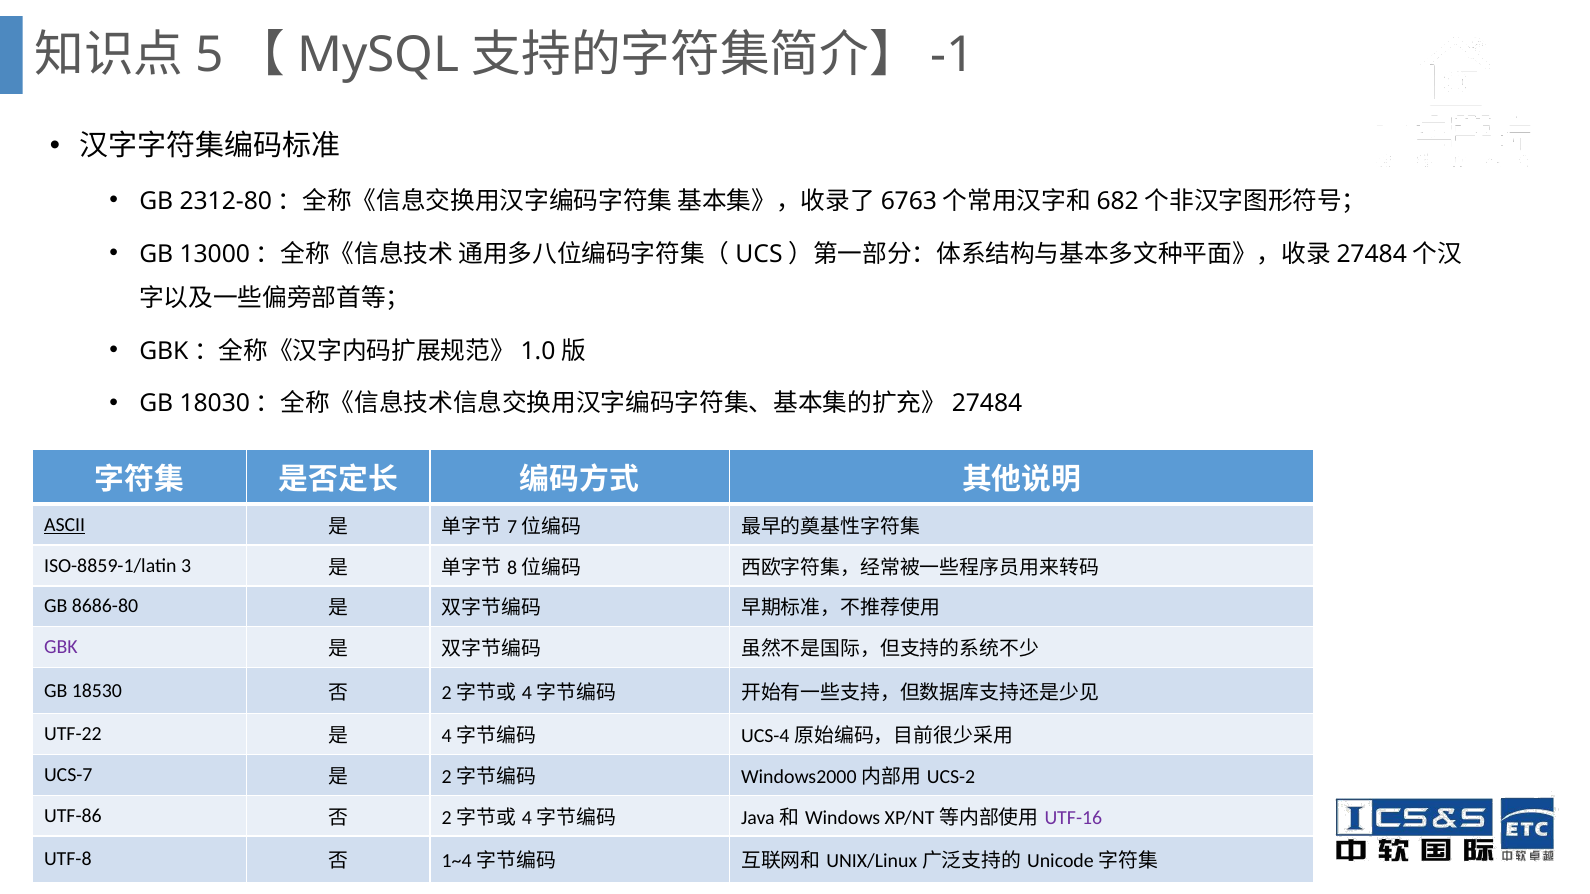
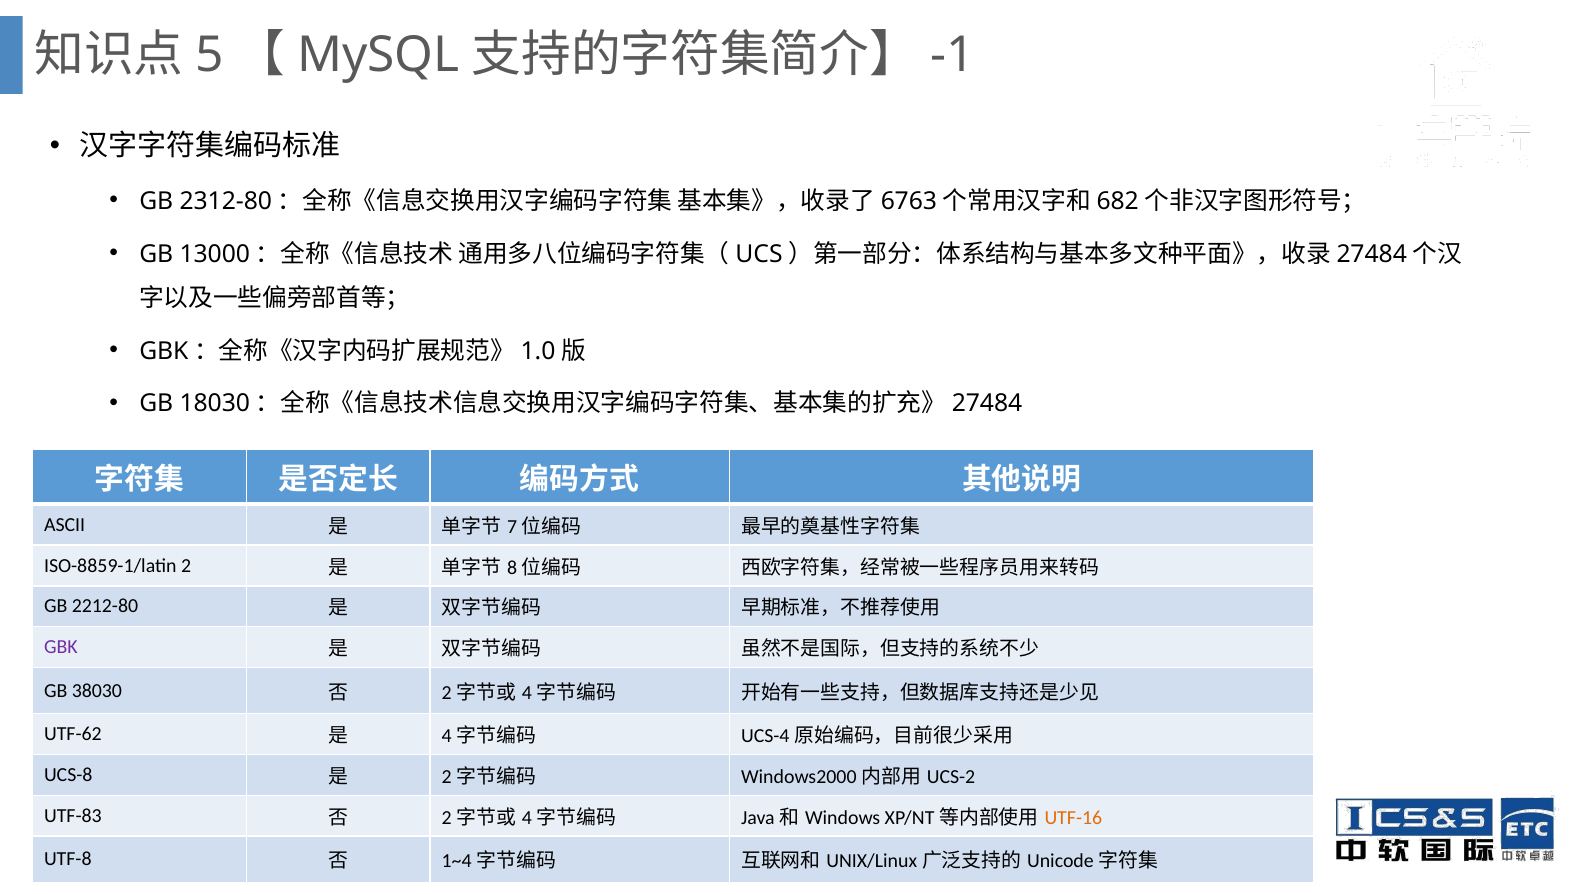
ASCII underline: present -> none (65, 525)
3: 3 -> 2 (186, 566)
8686-80: 8686-80 -> 2212-80 (105, 607)
18530: 18530 -> 38030 (97, 691)
UTF-22: UTF-22 -> UTF-62 (73, 735)
UCS-7: UCS-7 -> UCS-8 (68, 775)
UTF-86: UTF-86 -> UTF-83 (73, 816)
UTF-16 colour: purple -> orange (1073, 818)
